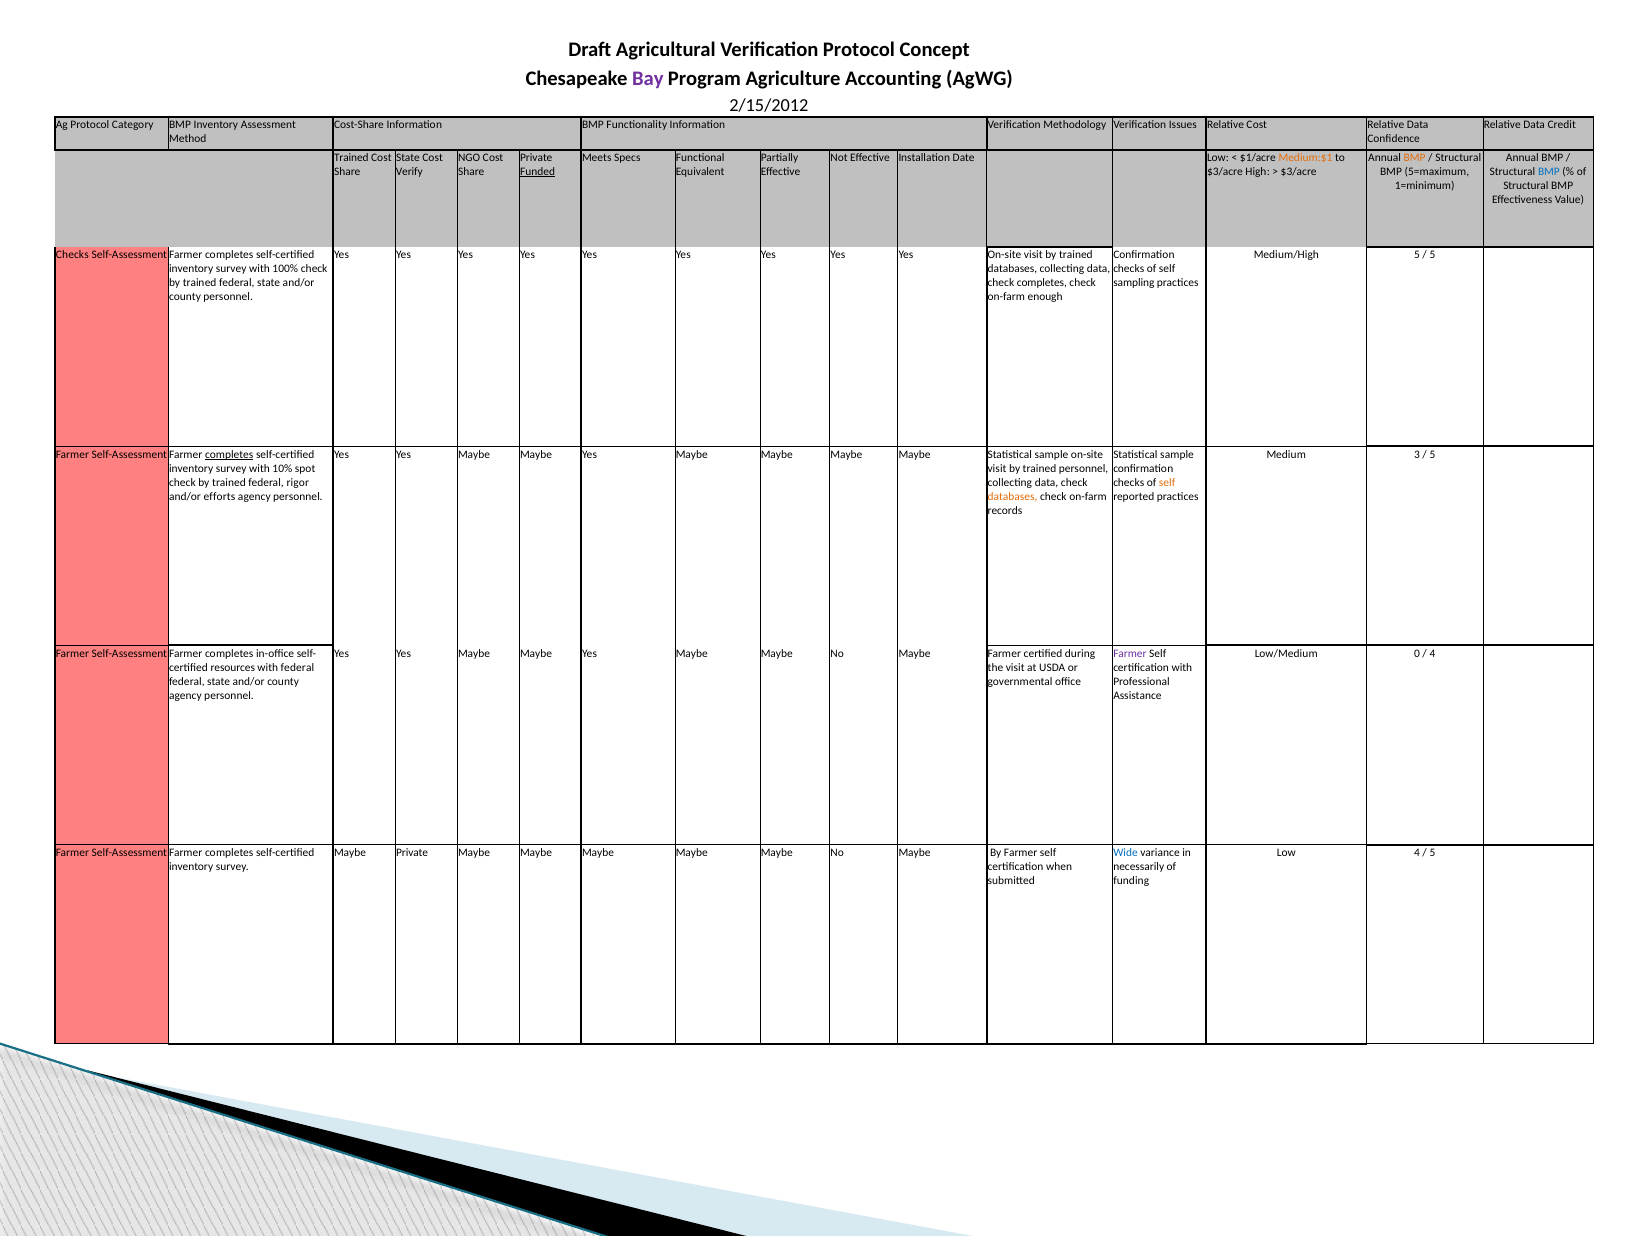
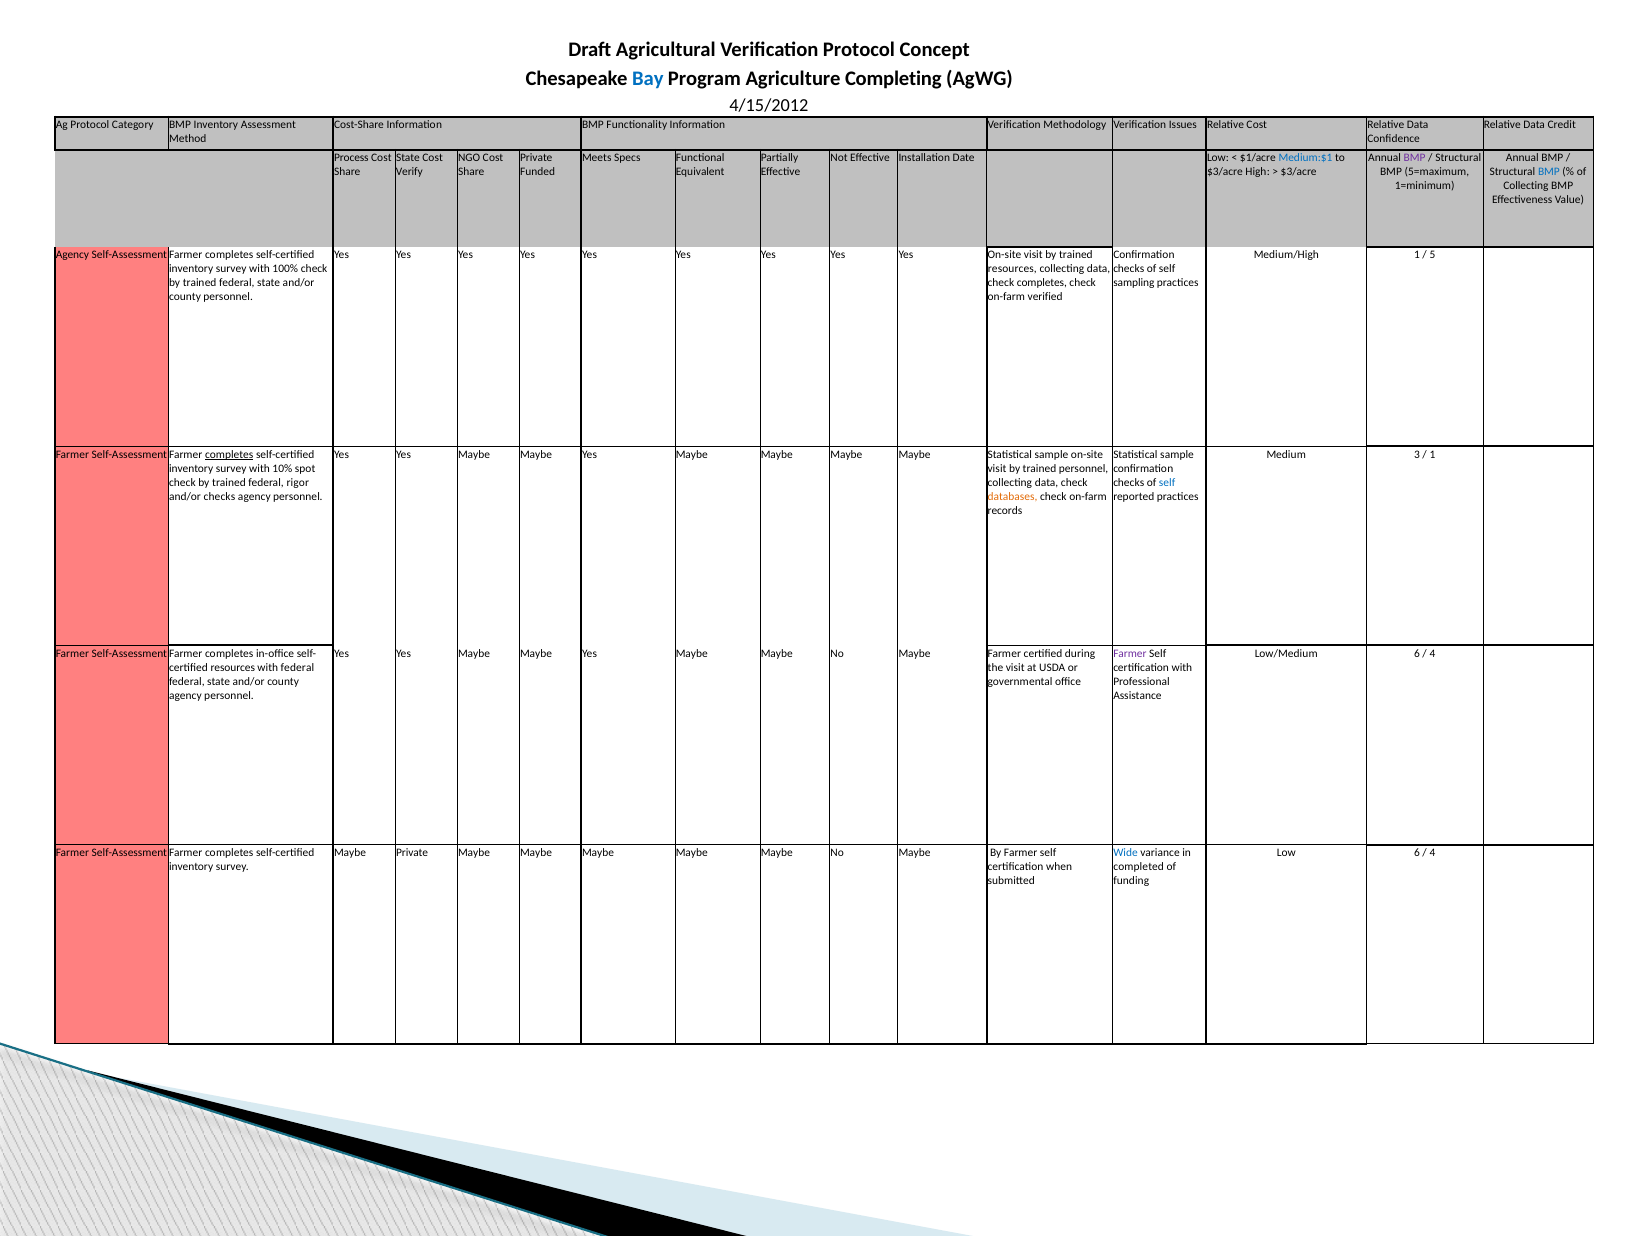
Bay colour: purple -> blue (648, 79)
Accounting: Accounting -> Completing (893, 79)
2/15/2012: 2/15/2012 -> 4/15/2012 (769, 106)
Trained: Trained -> Process (351, 158)
Medium:$1 colour: orange -> blue (1305, 158)
BMP colour: orange -> purple (1415, 158)
Funded underline: present -> none (538, 172)
Structural: Structural -> Collecting (1526, 186)
Checks: Checks -> Agency (72, 255)
Medium/High 5: 5 -> 1 (1417, 255)
databases: databases -> resources (1012, 269)
enough: enough -> verified (1045, 297)
5: 5 -> 1 (1432, 455)
self colour: orange -> blue (1167, 483)
and/or efforts: efforts -> checks (219, 497)
Low/Medium 0: 0 -> 6 (1417, 654)
Low 4: 4 -> 6 (1417, 853)
5: 5 -> 4 (1432, 853)
necessarily: necessarily -> completed (1139, 867)
